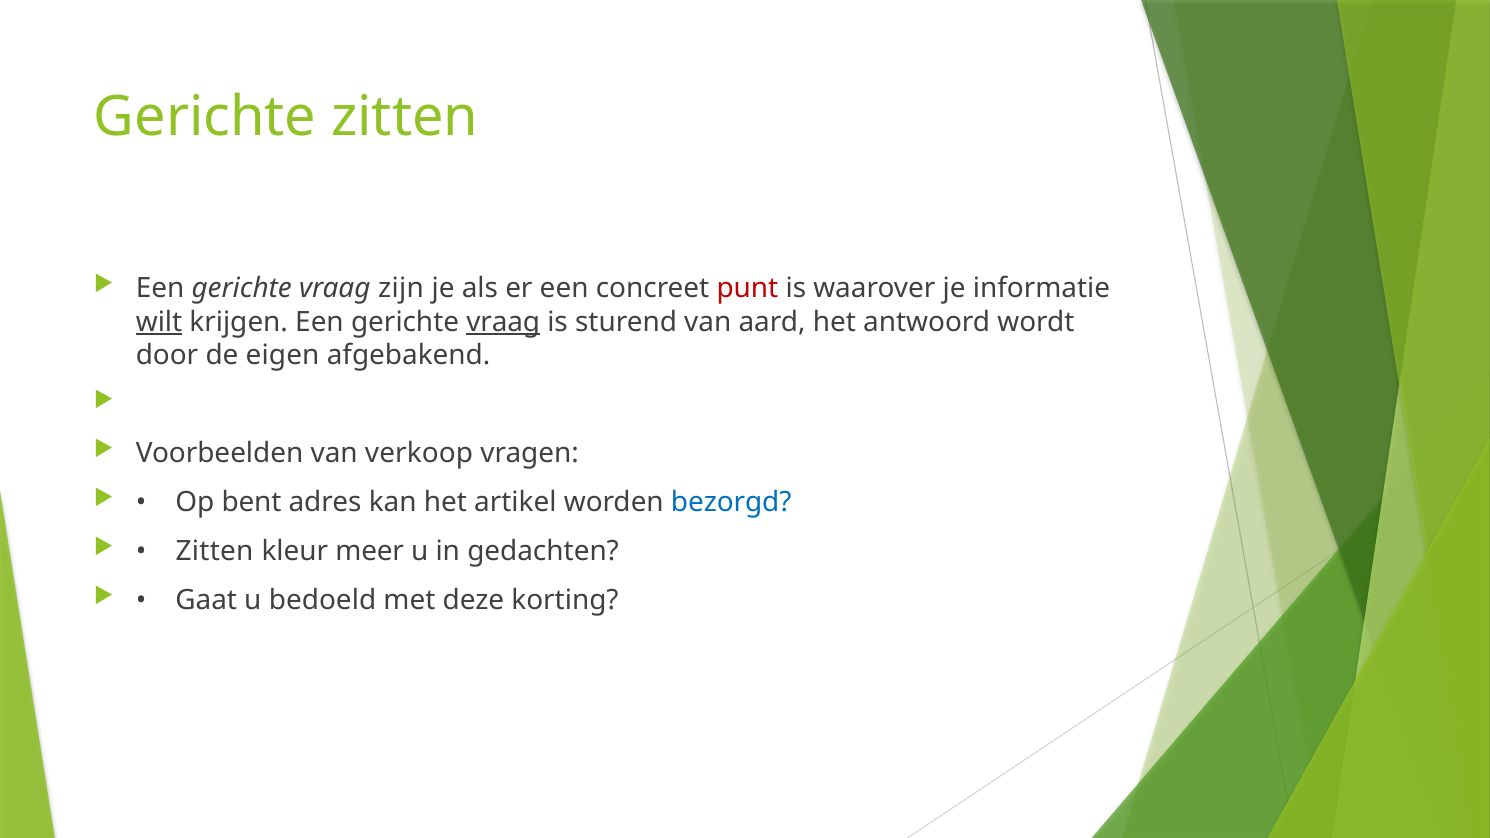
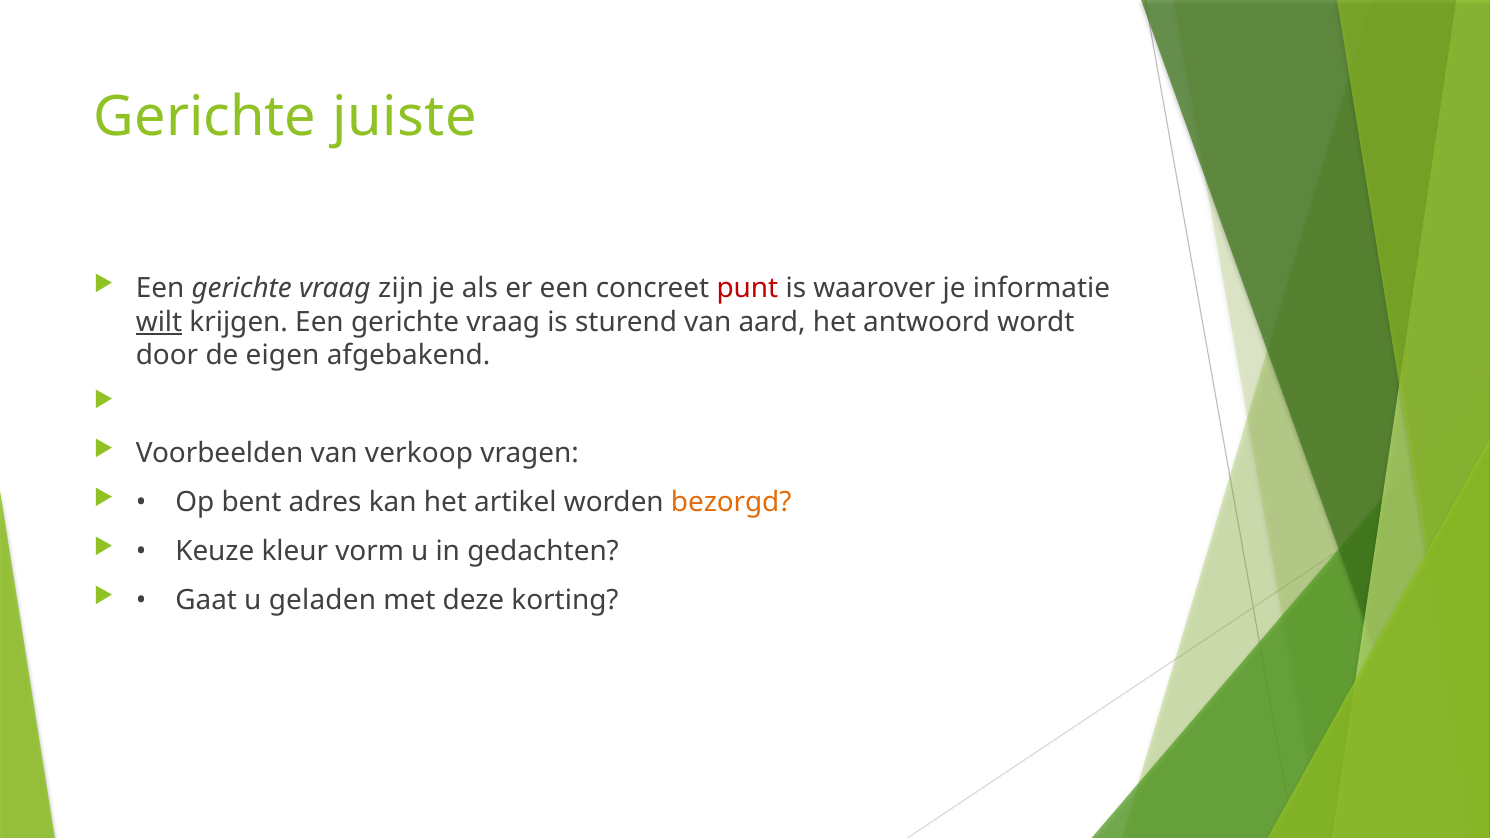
Gerichte zitten: zitten -> juiste (404, 118)
vraag underline: present -> none (503, 322)
bezorgd colour: blue -> orange (731, 503)
Zitten: Zitten -> Keuze (215, 552)
meer: meer -> vorm (370, 552)
bedoeld: bedoeld -> geladen (322, 601)
